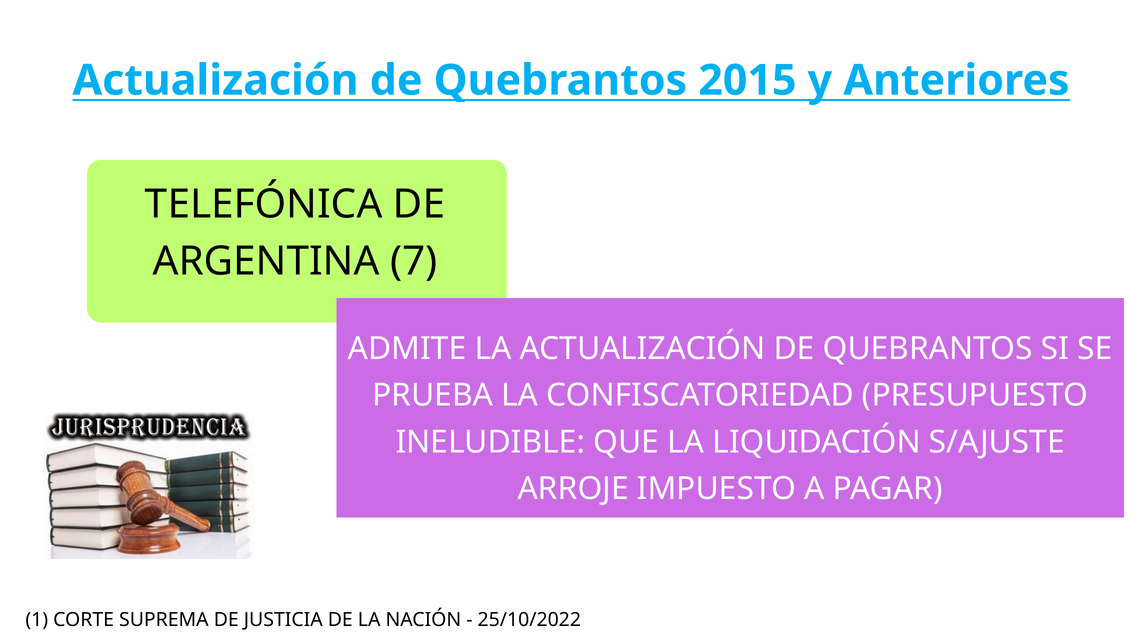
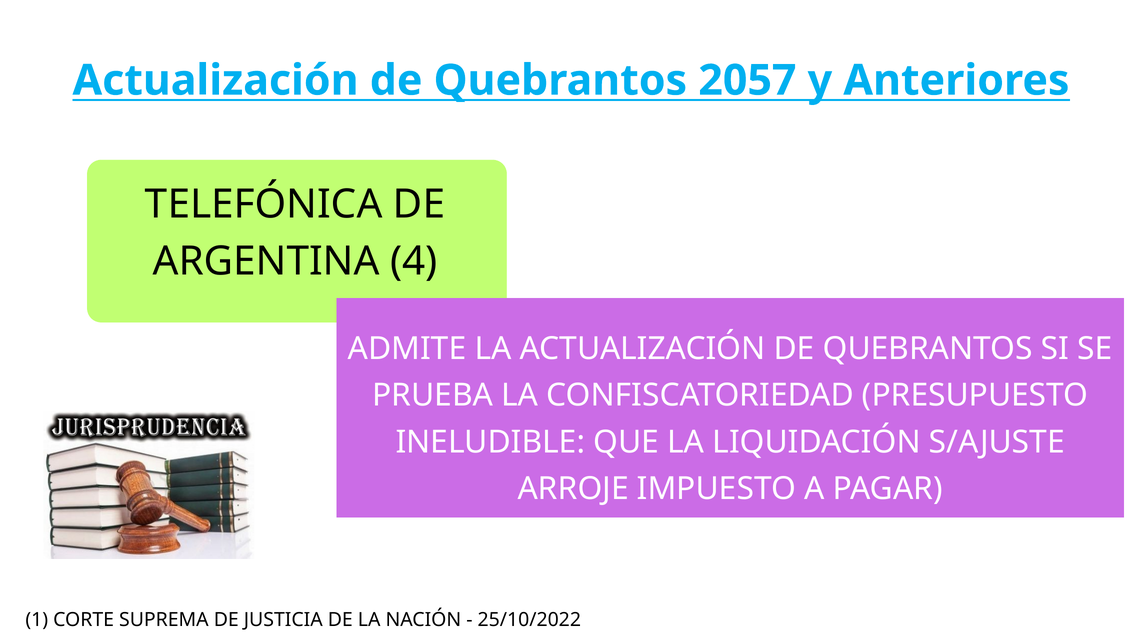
2015: 2015 -> 2057 (747, 80)
7: 7 -> 4 (414, 261)
